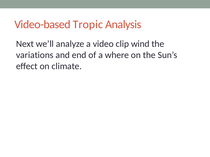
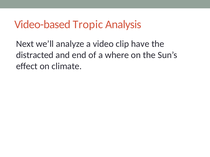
wind: wind -> have (140, 44)
variations: variations -> distracted (35, 55)
